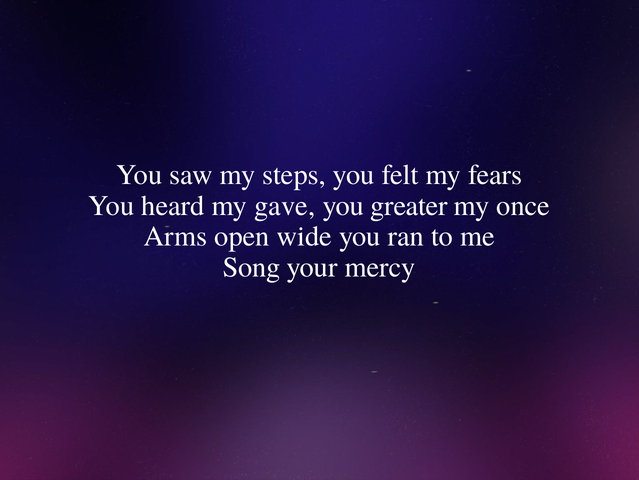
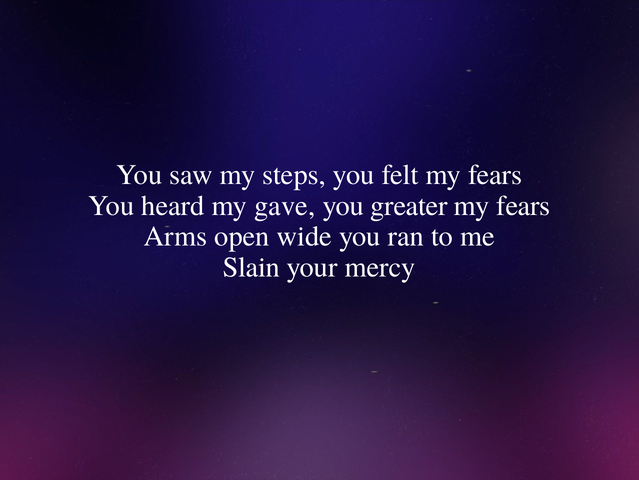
once: once -> fears (523, 205)
Song: Song -> Slain (251, 267)
